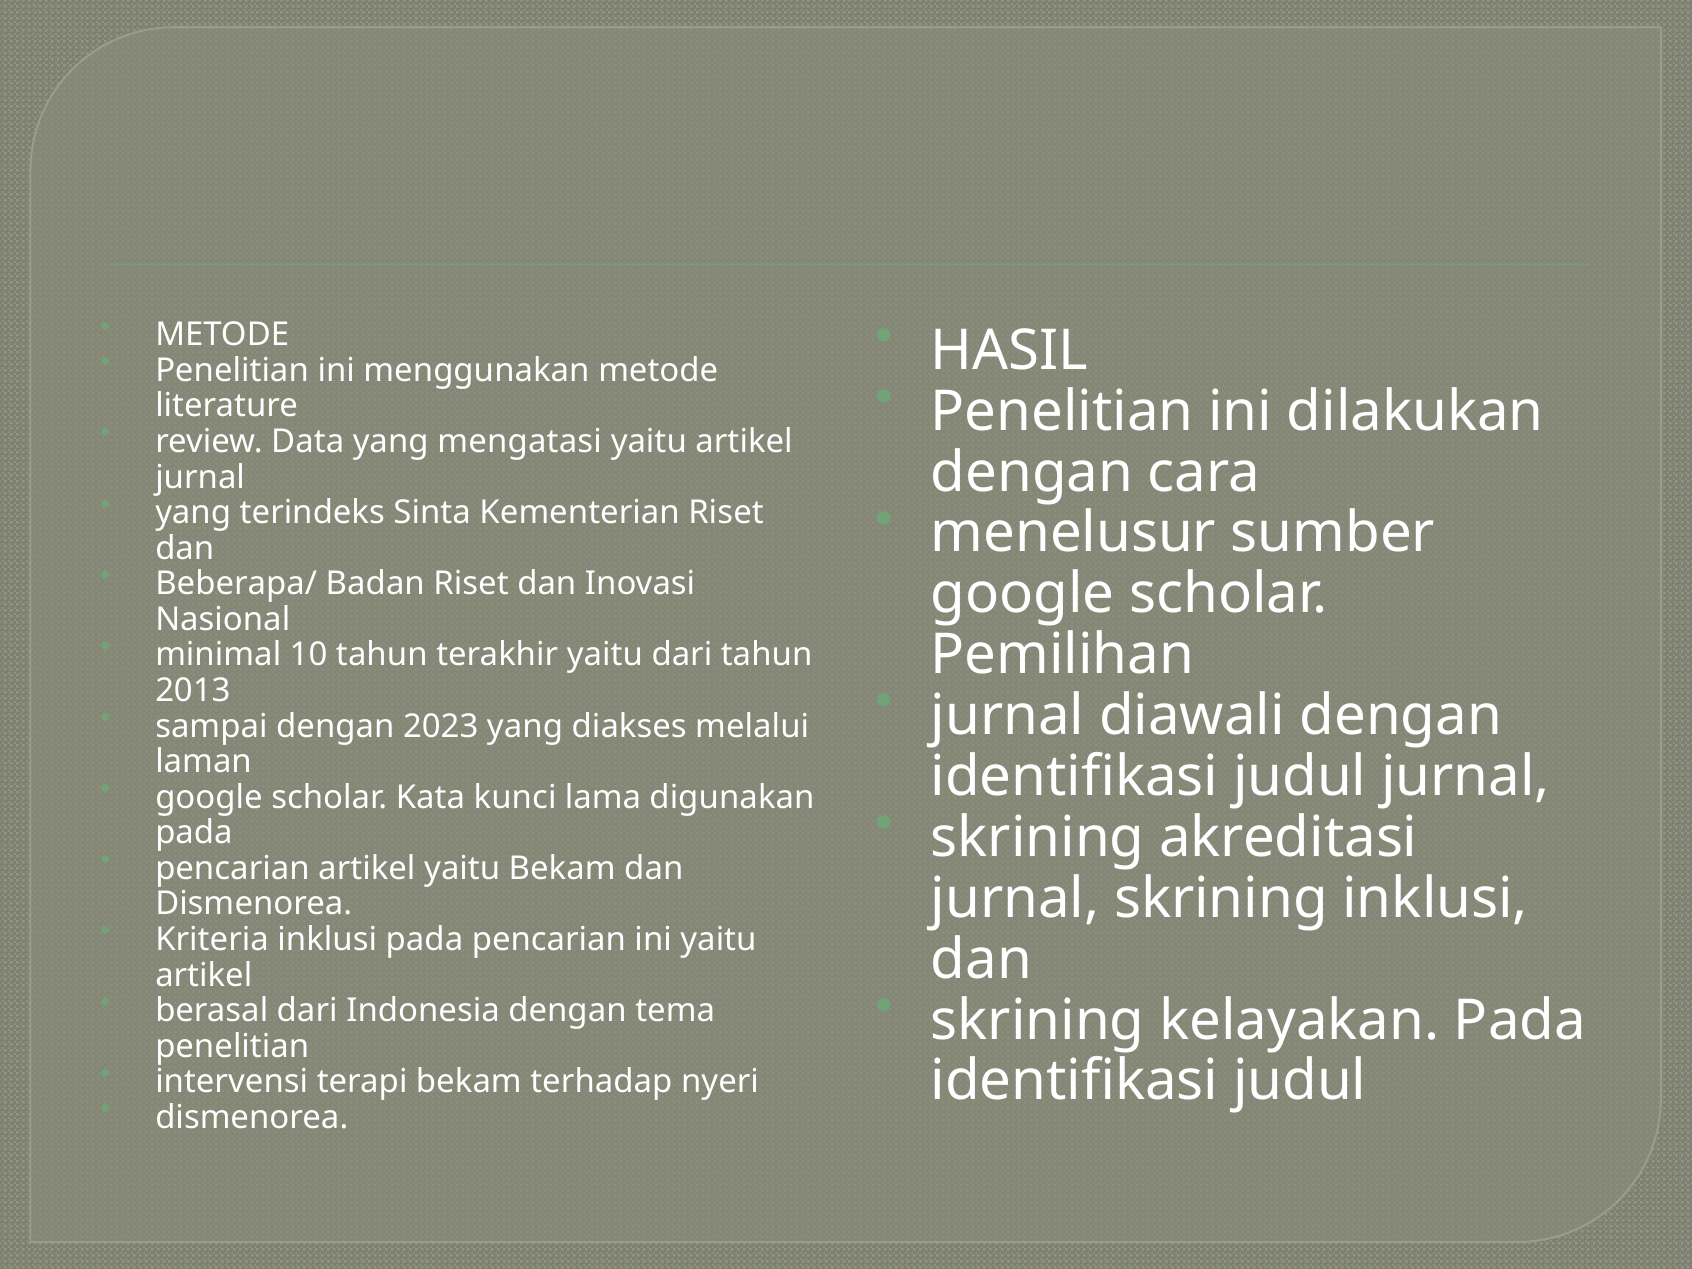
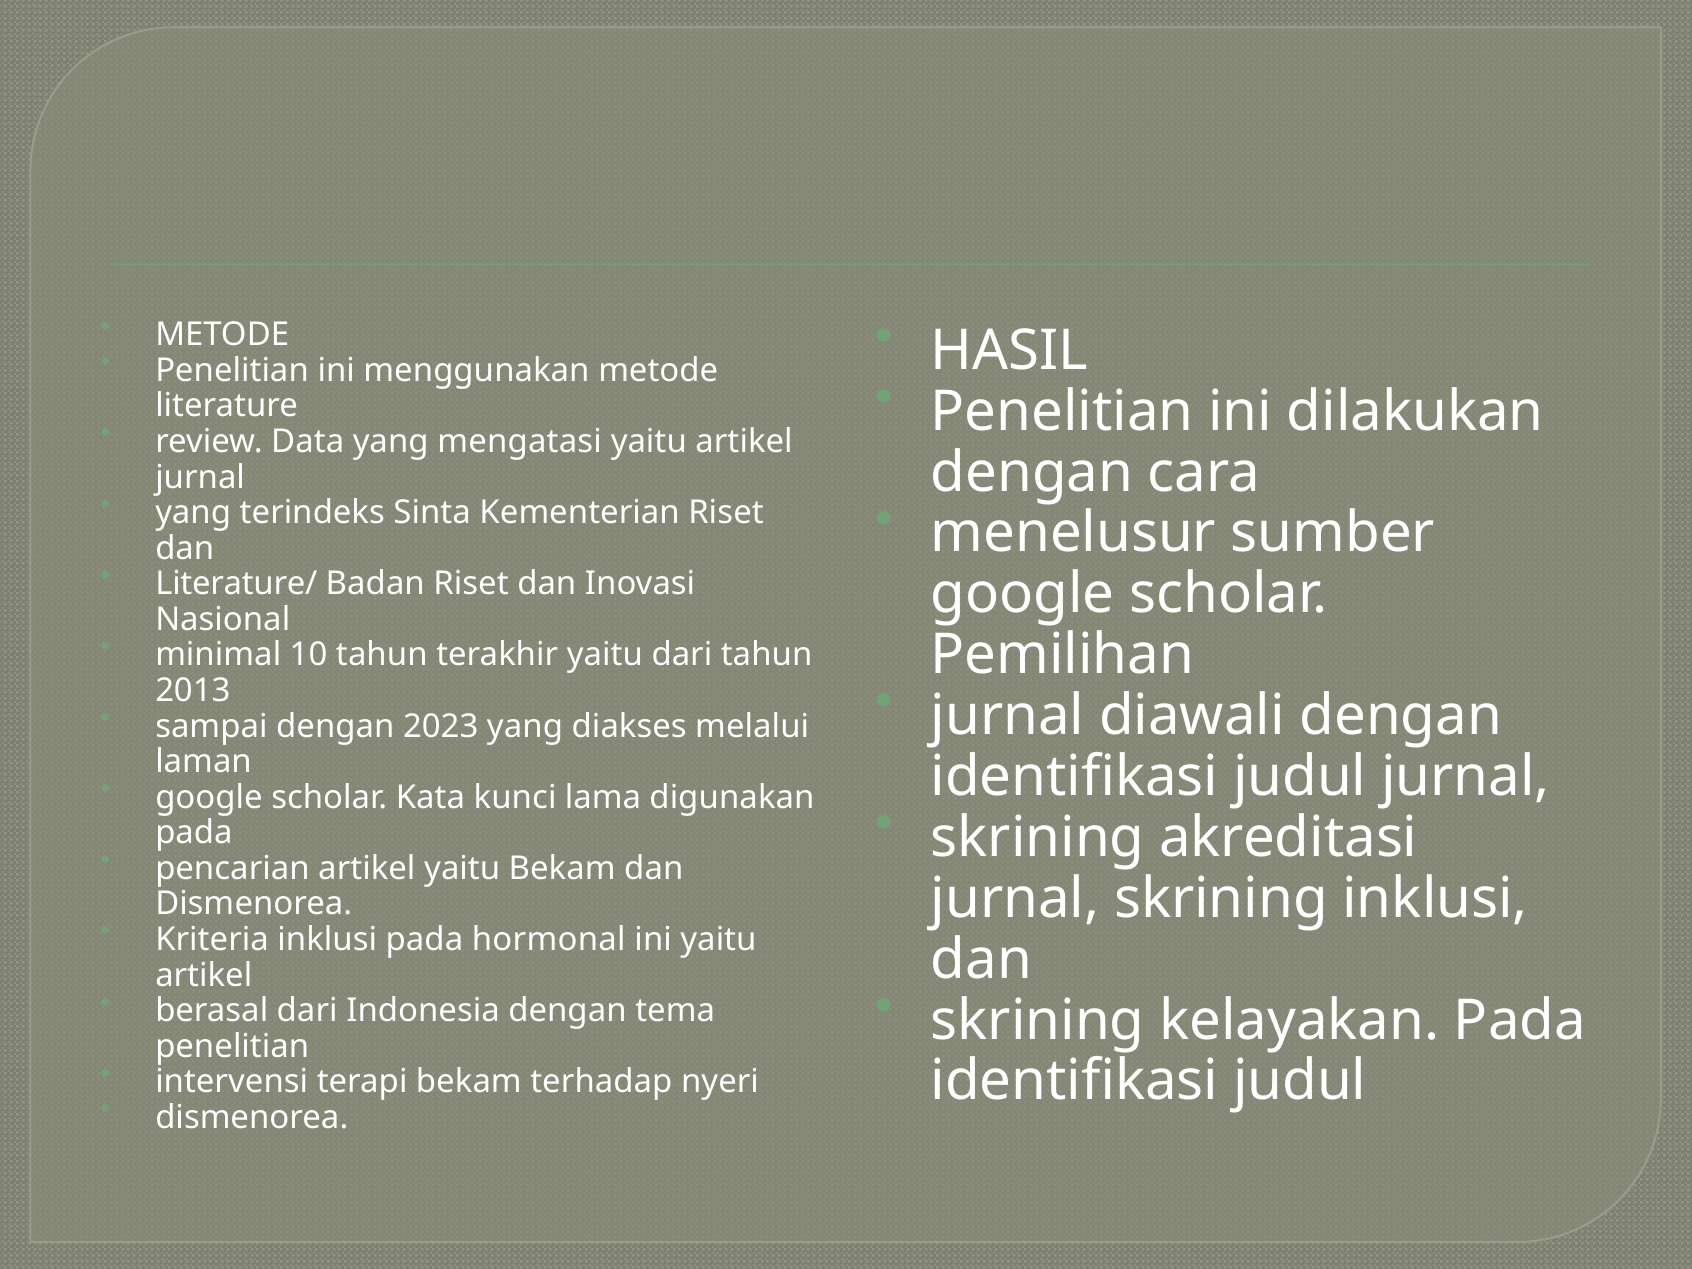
Beberapa/: Beberapa/ -> Literature/ (236, 584)
pada pencarian: pencarian -> hormonal (549, 940)
